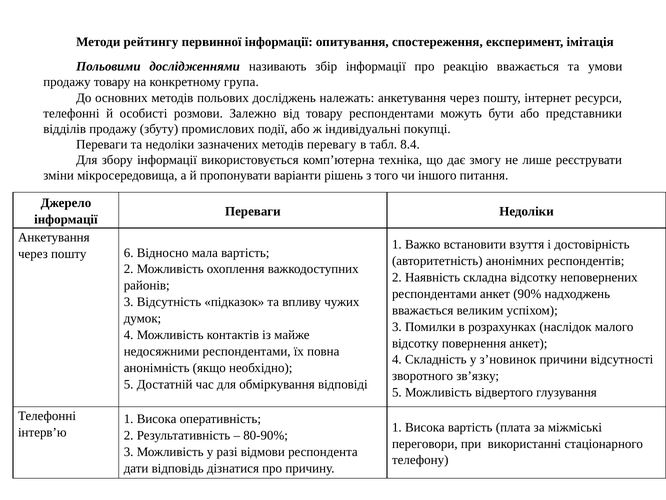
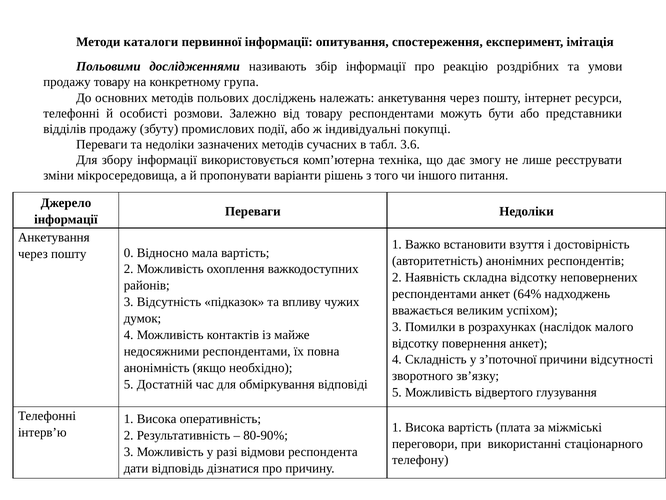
рейтингу: рейтингу -> каталоги (151, 42)
реакцію вважається: вважається -> роздрібних (528, 67)
перевагу: перевагу -> сучасних (332, 144)
8.4: 8.4 -> 3.6 (410, 144)
6: 6 -> 0 (129, 253)
90%: 90% -> 64% (527, 294)
з’новинок: з’новинок -> з’поточної (508, 359)
